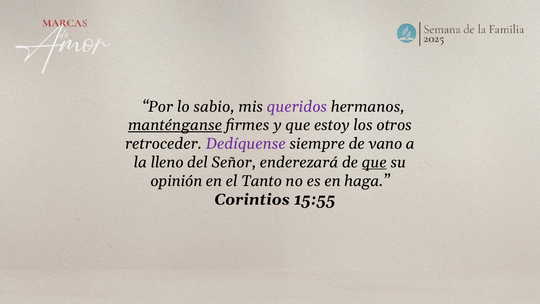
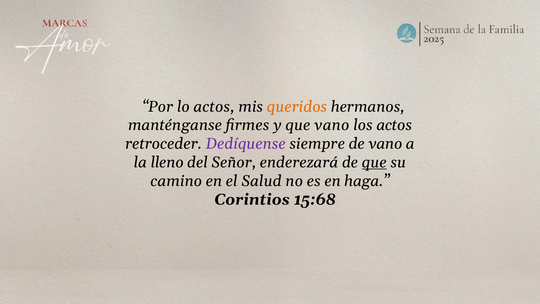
lo sabio: sabio -> actos (214, 107)
queridos colour: purple -> orange (297, 107)
manténganse underline: present -> none (175, 125)
que estoy: estoy -> vano (332, 125)
los otros: otros -> actos (394, 125)
opinión: opinión -> camino (176, 181)
Tanto: Tanto -> Salud (262, 181)
15:55: 15:55 -> 15:68 (315, 199)
